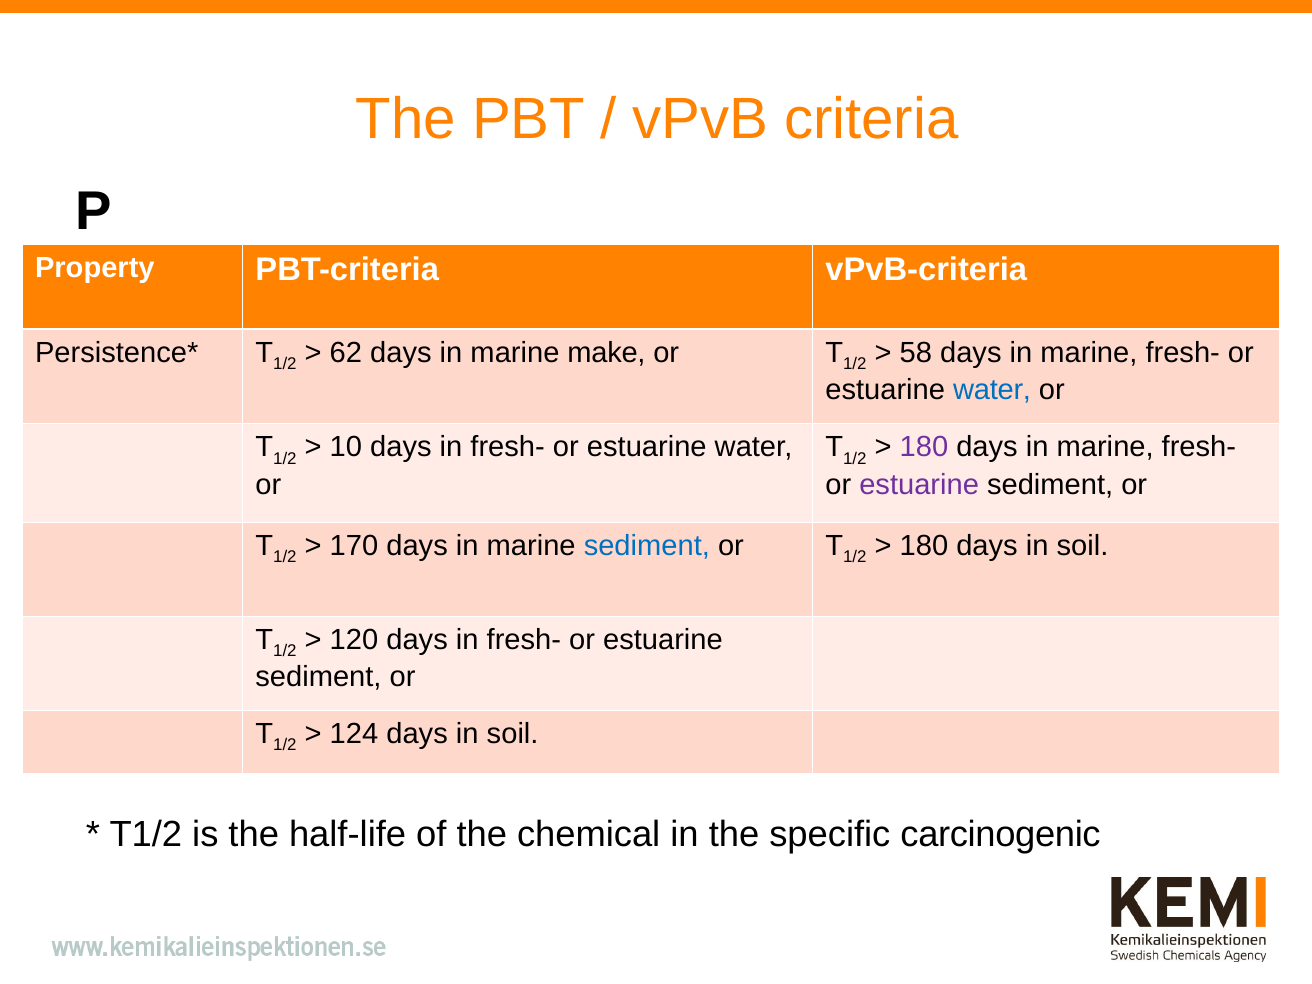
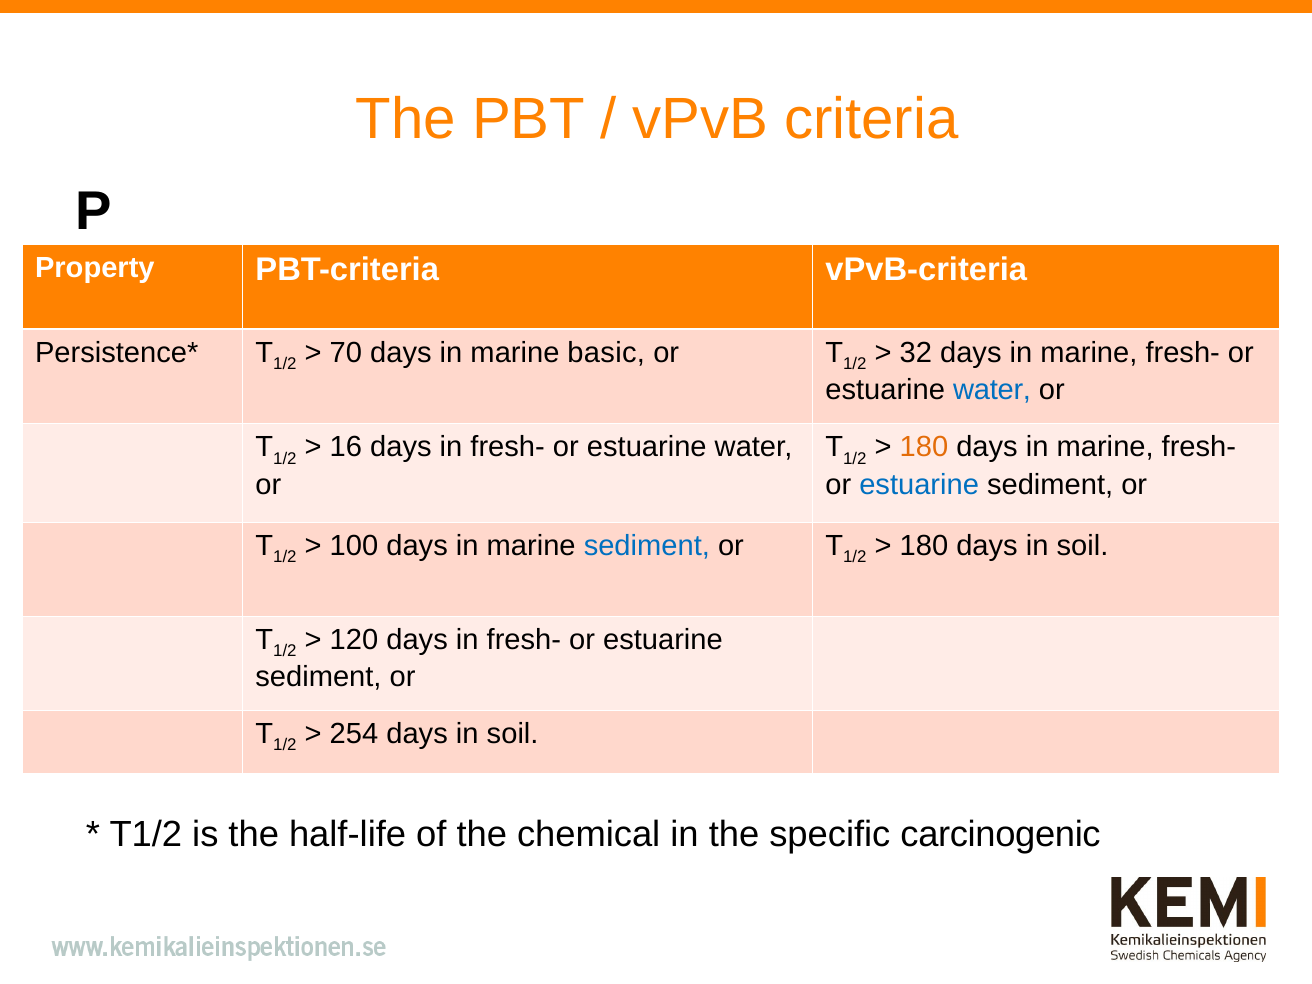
62: 62 -> 70 (346, 353)
make: make -> basic (606, 353)
58: 58 -> 32 (916, 353)
10: 10 -> 16 (346, 447)
180 colour: purple -> orange (924, 447)
estuarine colour: purple -> blue (919, 484)
170: 170 -> 100 (354, 546)
124: 124 -> 254 (354, 734)
